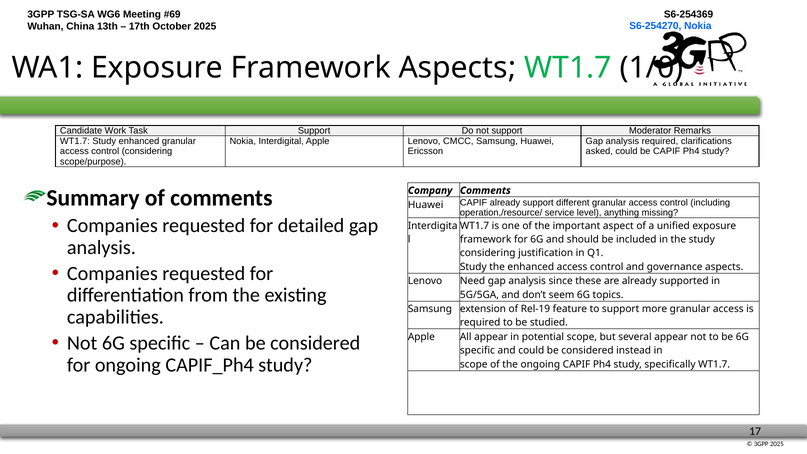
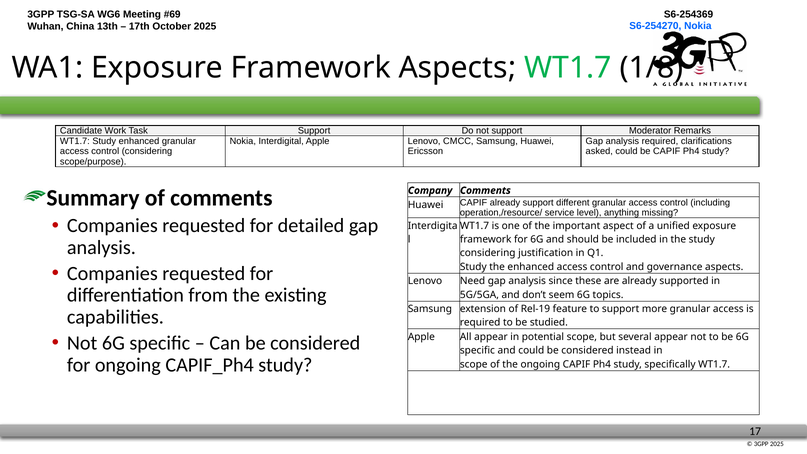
1/0: 1/0 -> 1/8 (652, 68)
